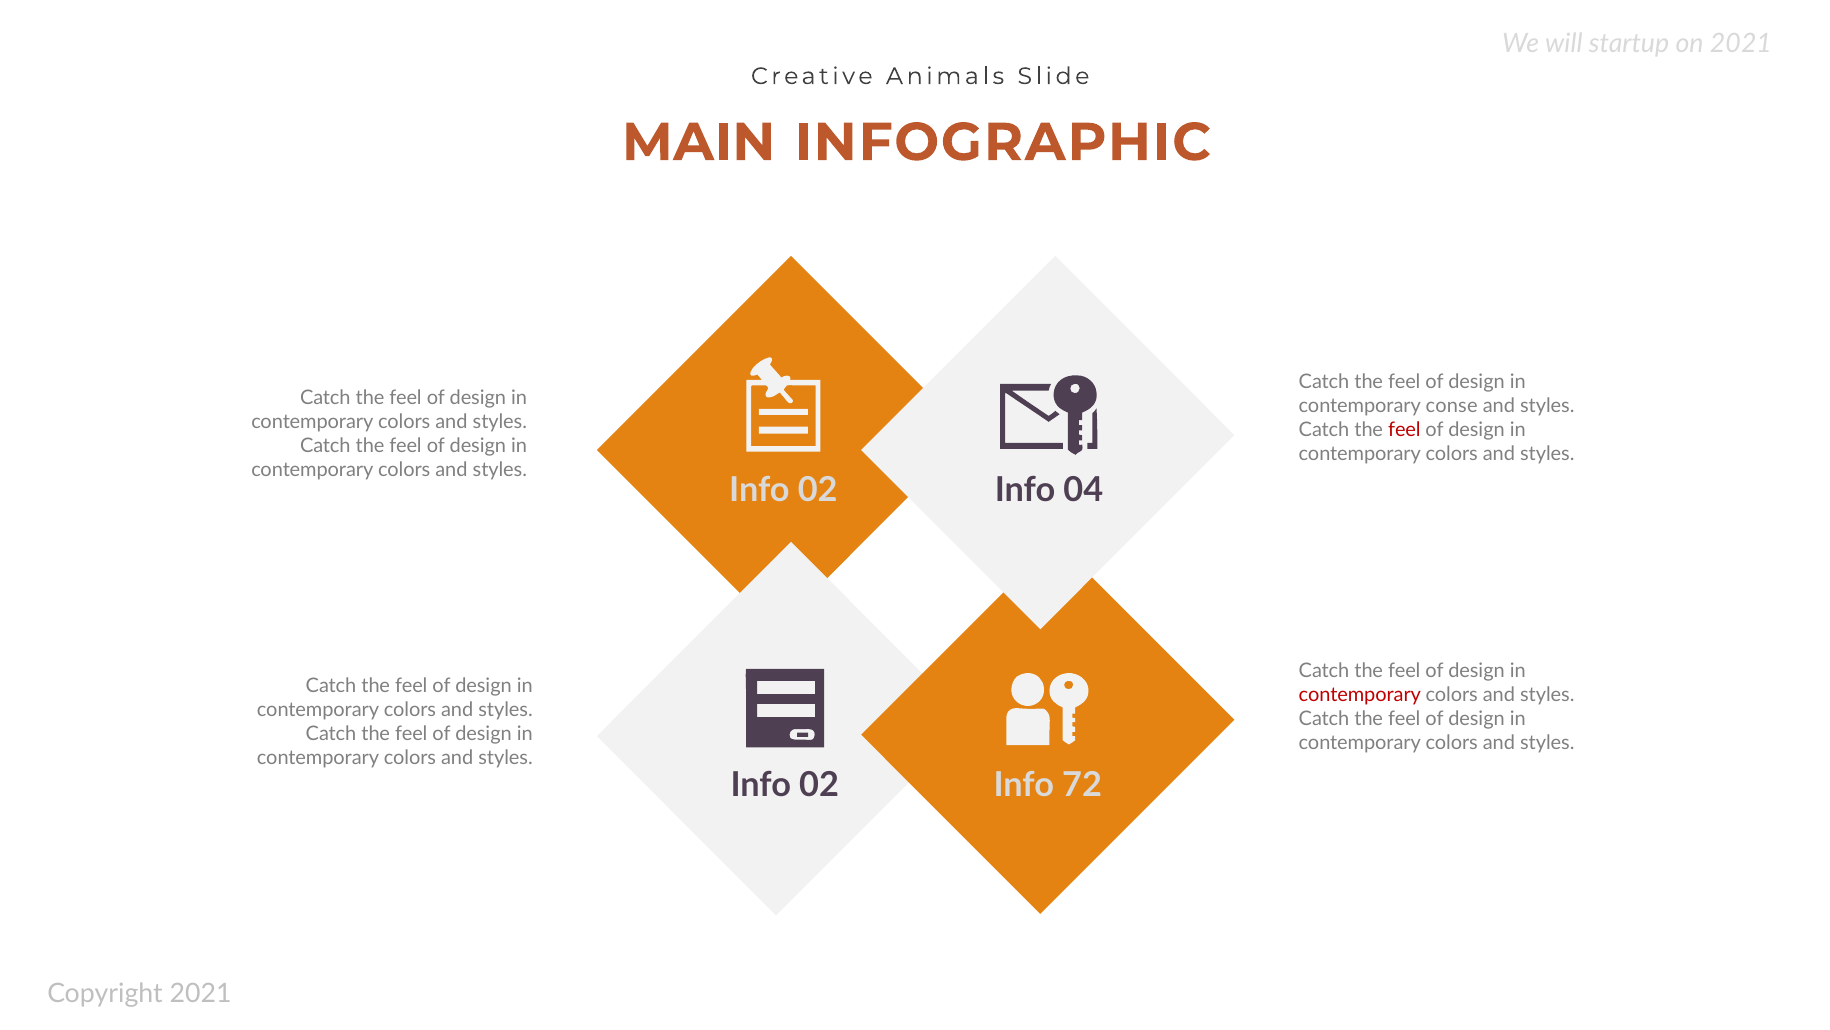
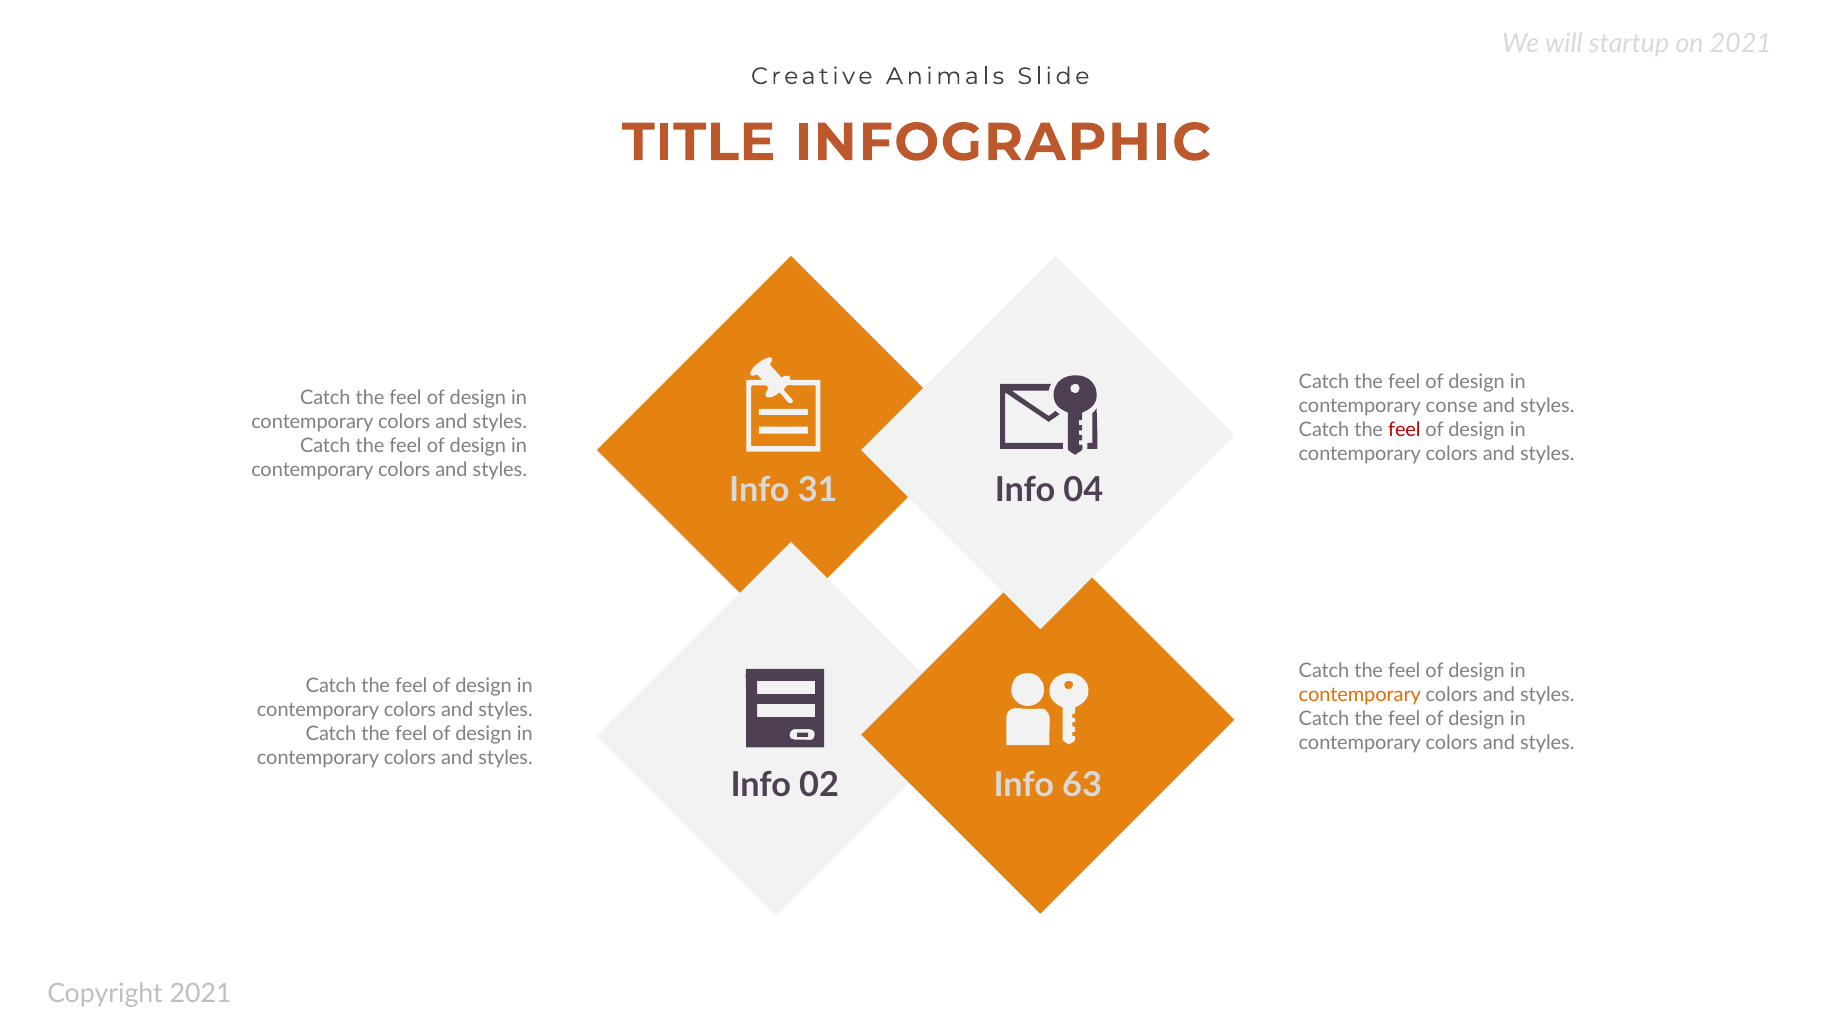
MAIN: MAIN -> TITLE (699, 142)
02: 02 -> 31 (818, 490)
contemporary colour: red -> orange (1360, 694)
72: 72 -> 63 (1082, 785)
